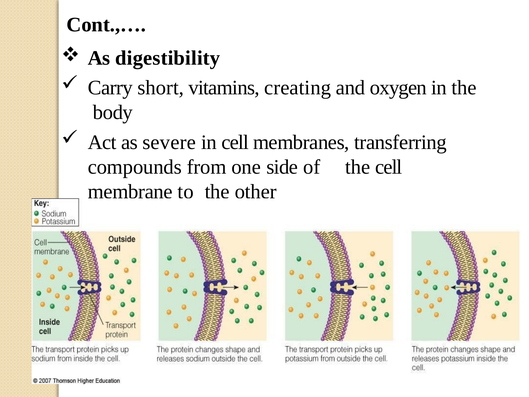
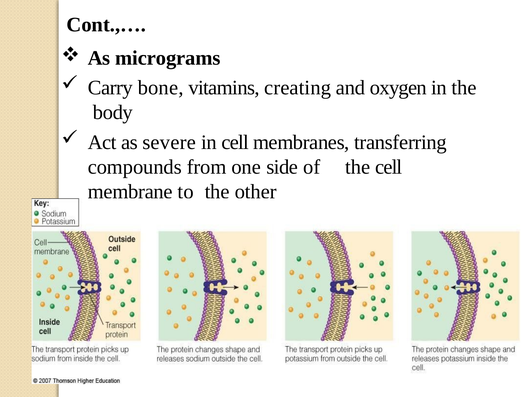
digestibility: digestibility -> micrograms (168, 58)
short: short -> bone (161, 88)
